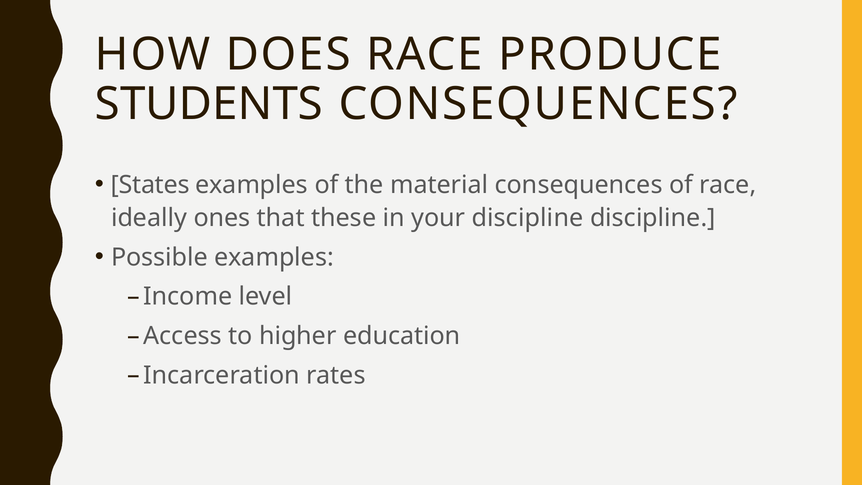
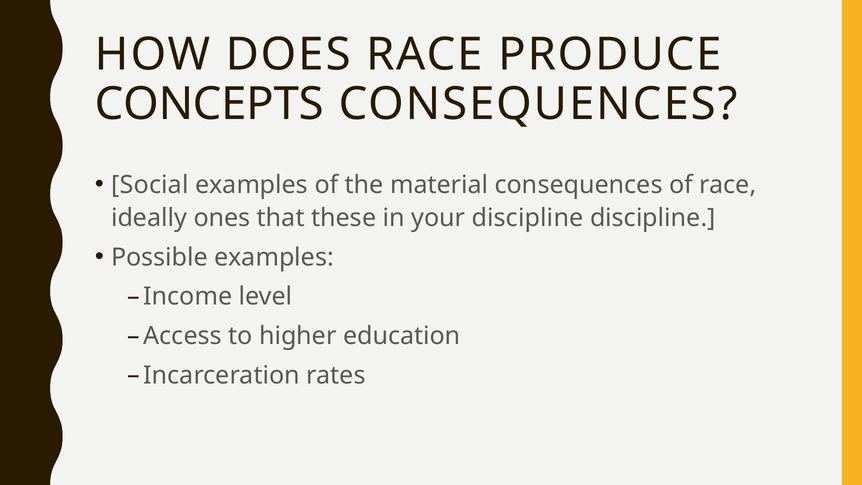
STUDENTS: STUDENTS -> CONCEPTS (209, 104)
States: States -> Social (150, 185)
